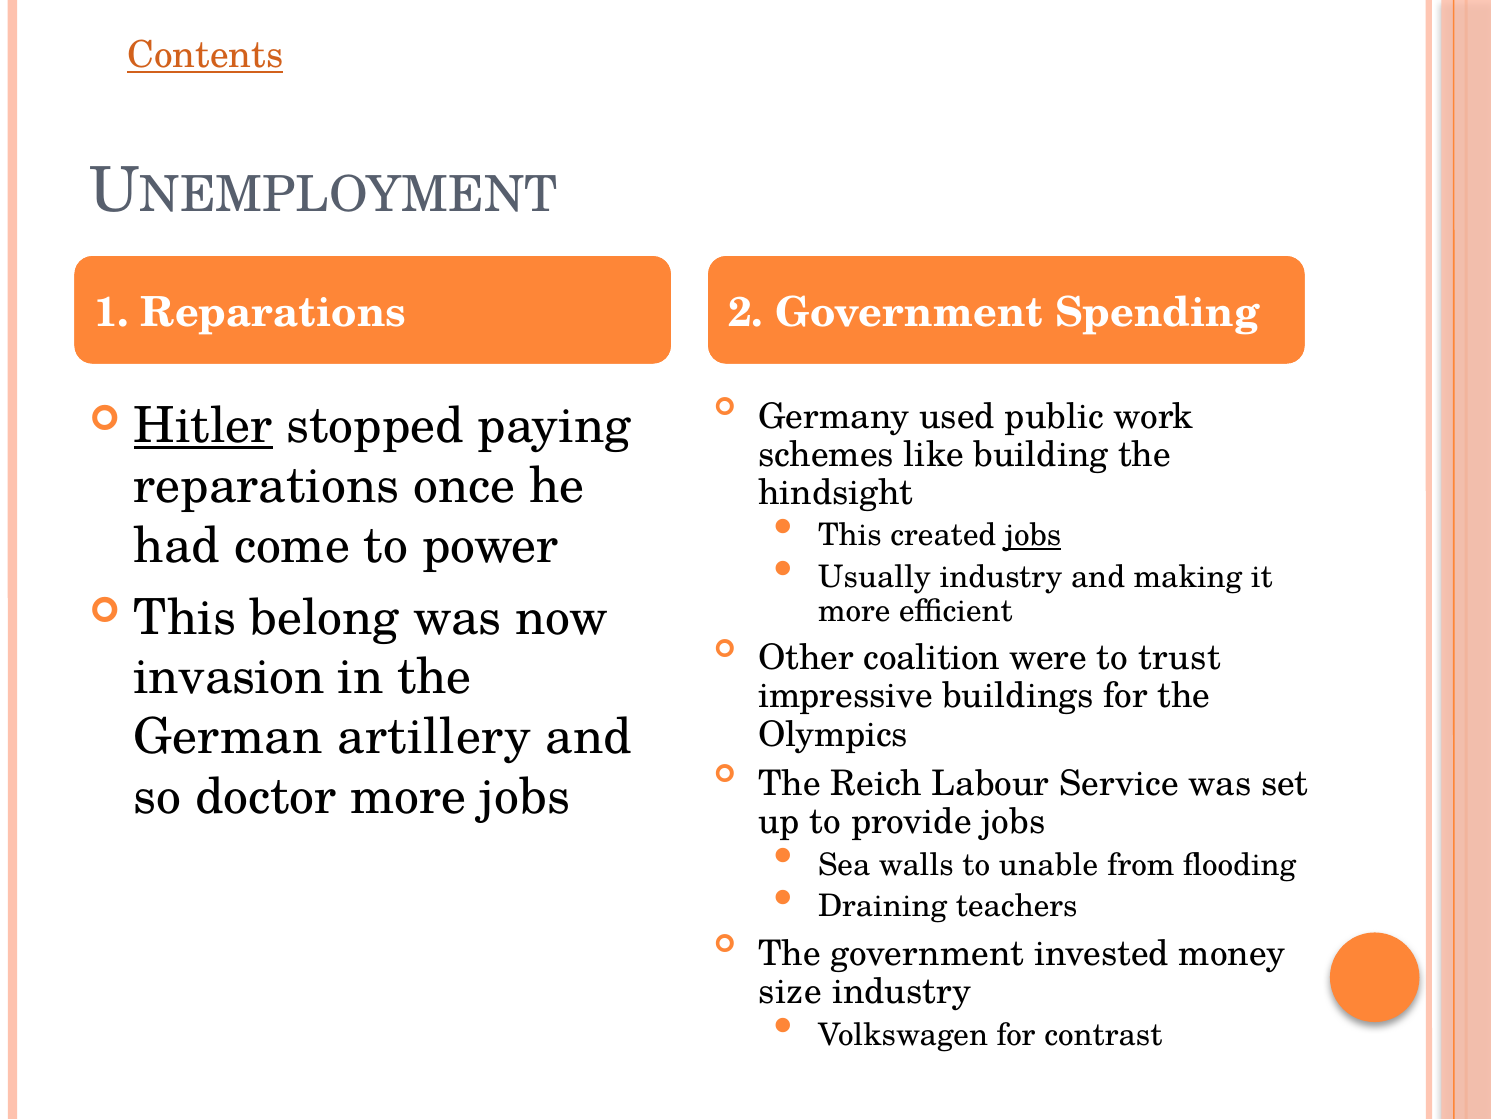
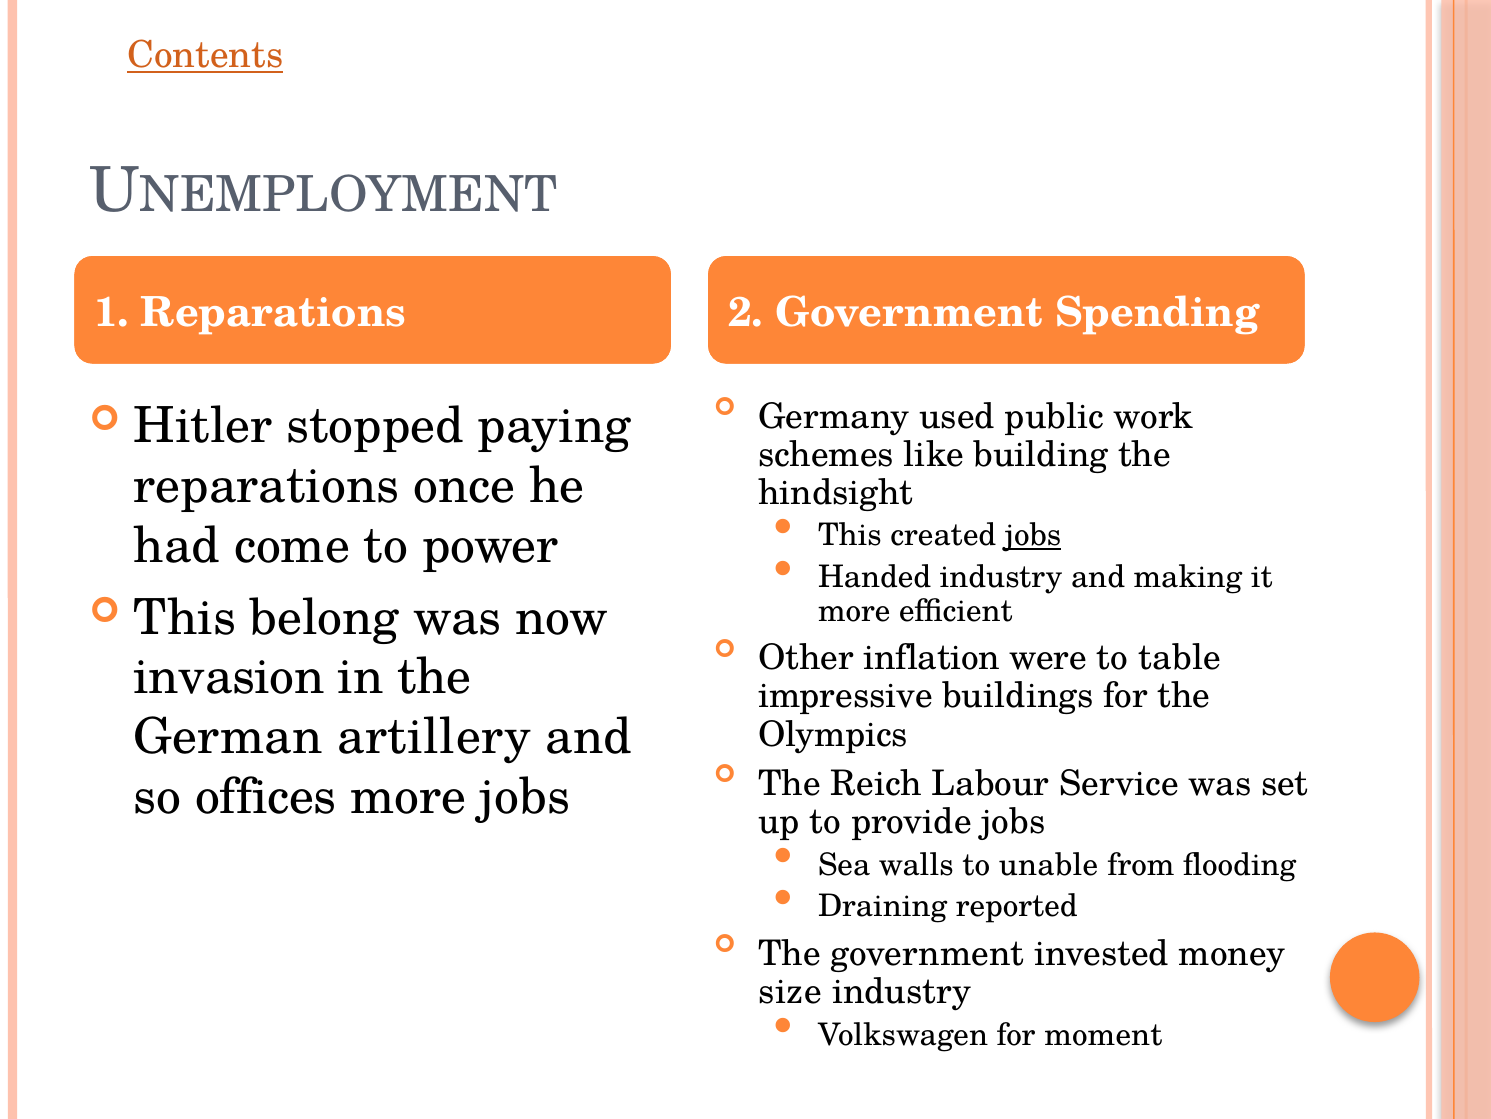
Hitler underline: present -> none (203, 426)
Usually: Usually -> Handed (875, 577)
coalition: coalition -> inflation (932, 658)
trust: trust -> table (1180, 658)
doctor: doctor -> offices (266, 796)
teachers: teachers -> reported (1017, 906)
contrast: contrast -> moment (1103, 1034)
